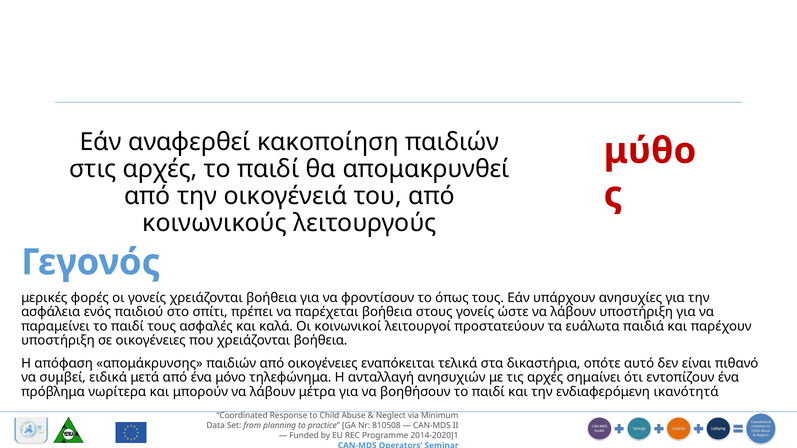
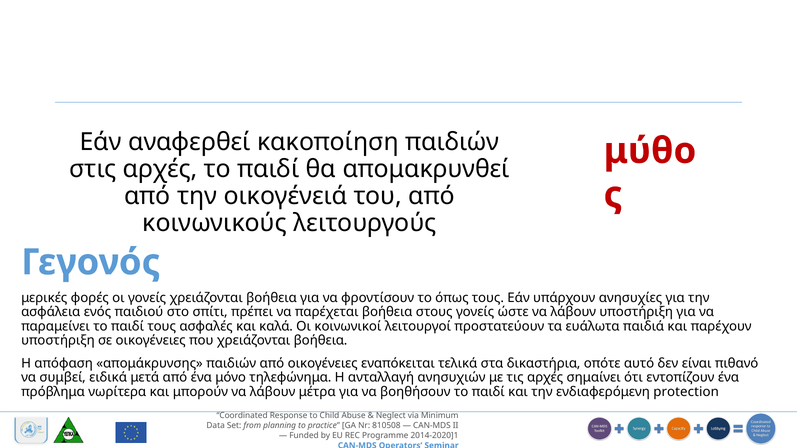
ικανότητά: ικανότητά -> protection (686, 392)
